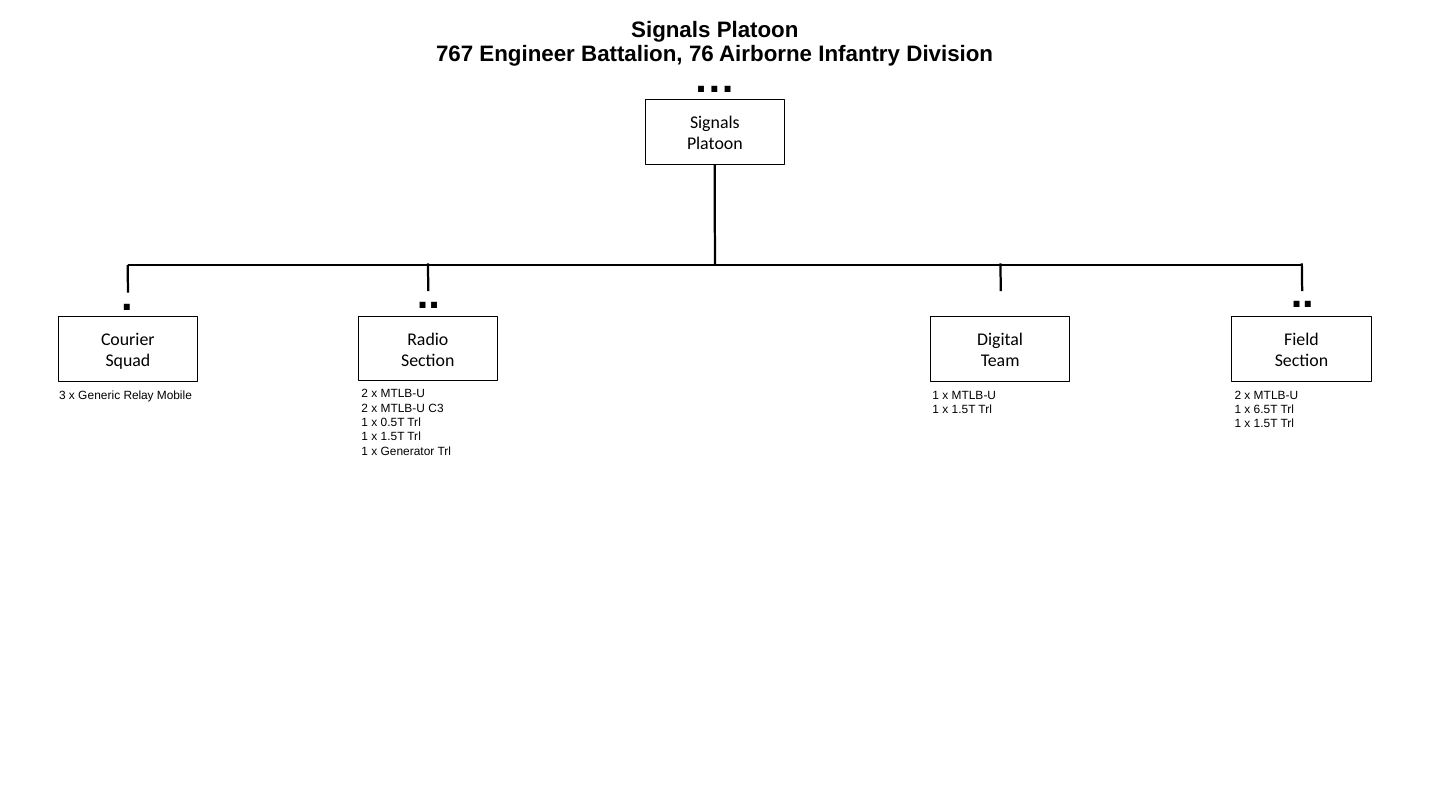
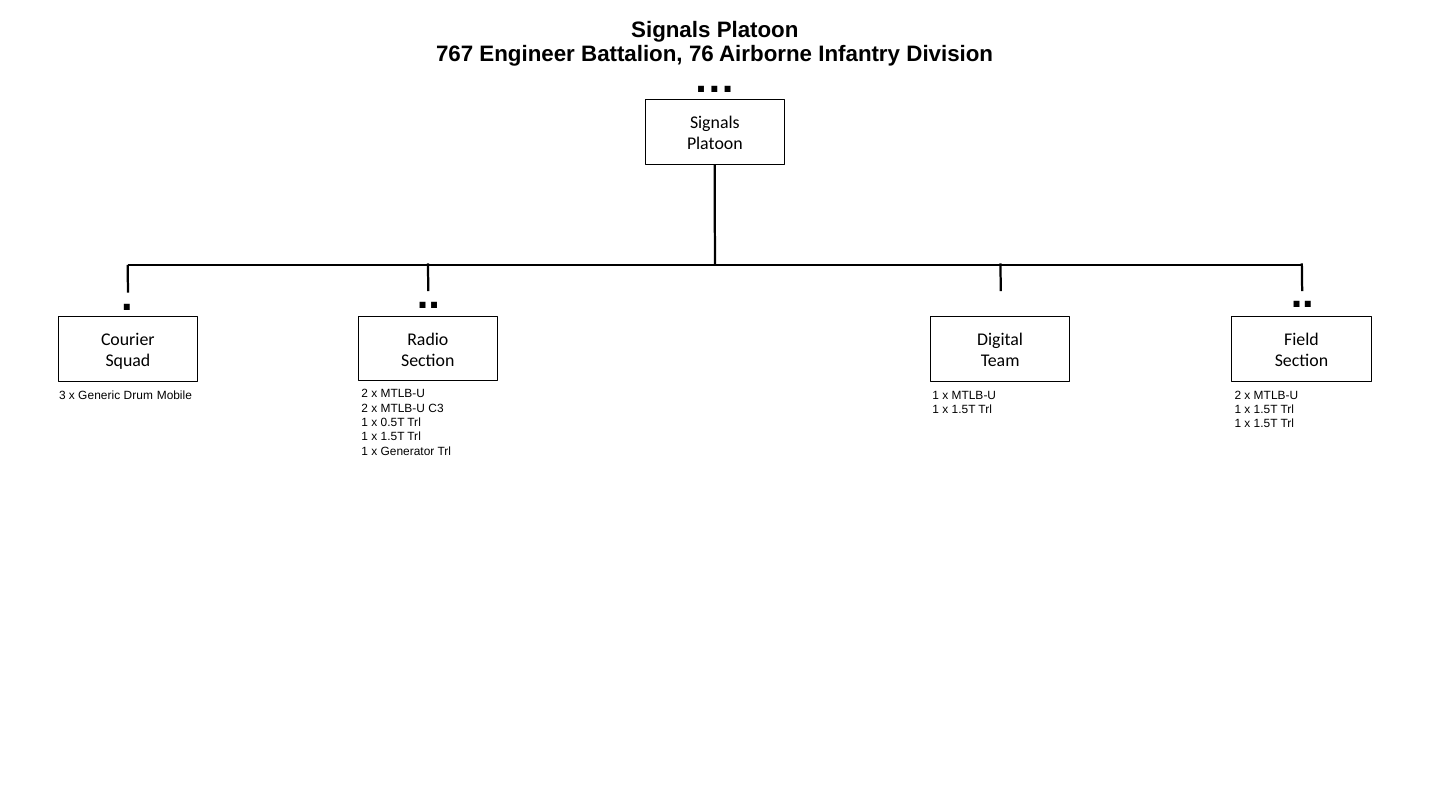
Relay: Relay -> Drum (138, 395)
6.5T: 6.5T -> 1.5T (1266, 410)
